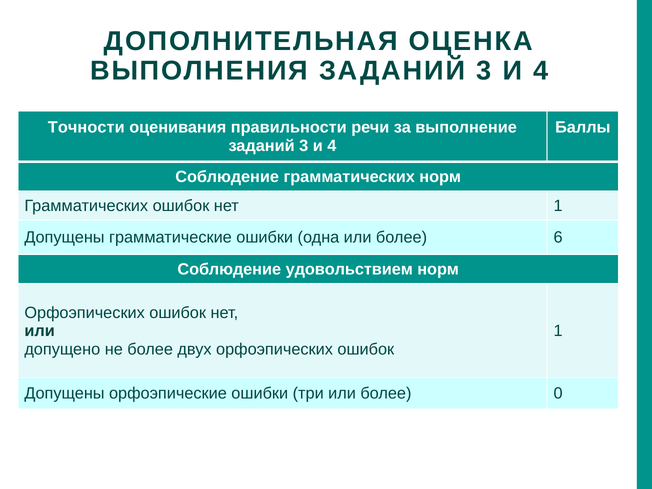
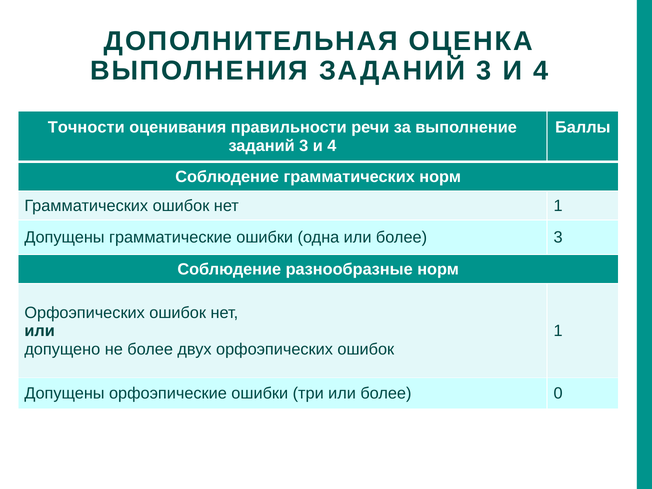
более 6: 6 -> 3 (558, 238)
удовольствием: удовольствием -> разнообразные (349, 269)
